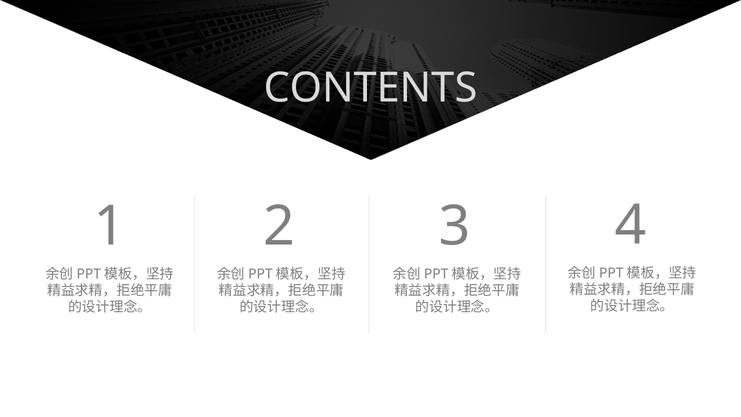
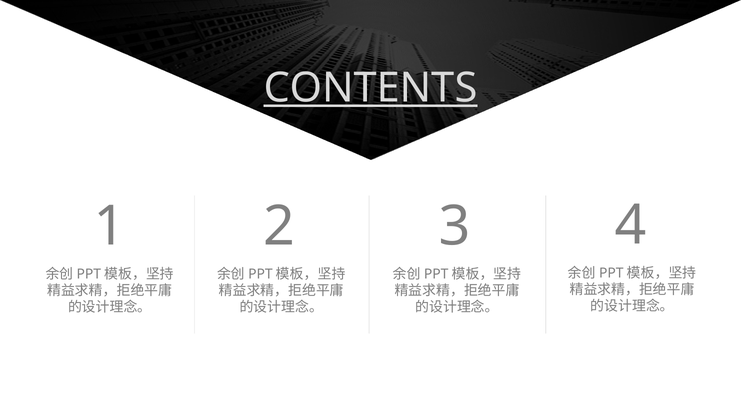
CONTENTS underline: none -> present (371, 88)
